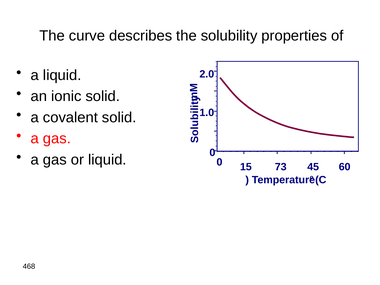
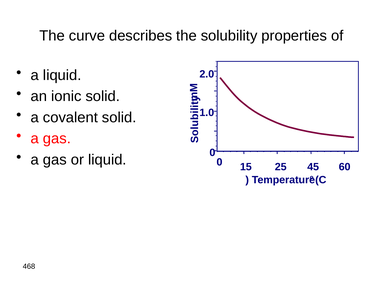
73: 73 -> 25 (281, 167)
